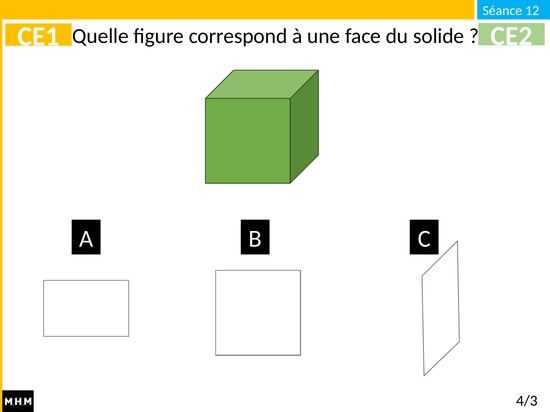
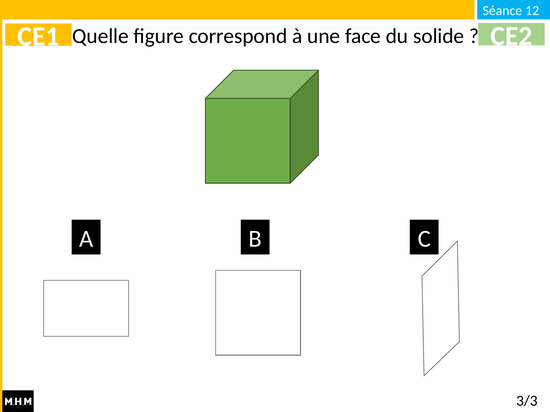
4/3: 4/3 -> 3/3 (527, 401)
